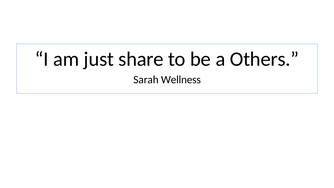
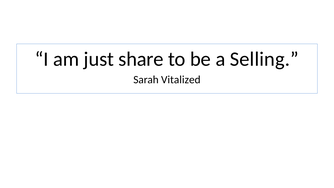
Others: Others -> Selling (264, 59)
Wellness: Wellness -> Vitalized (181, 80)
